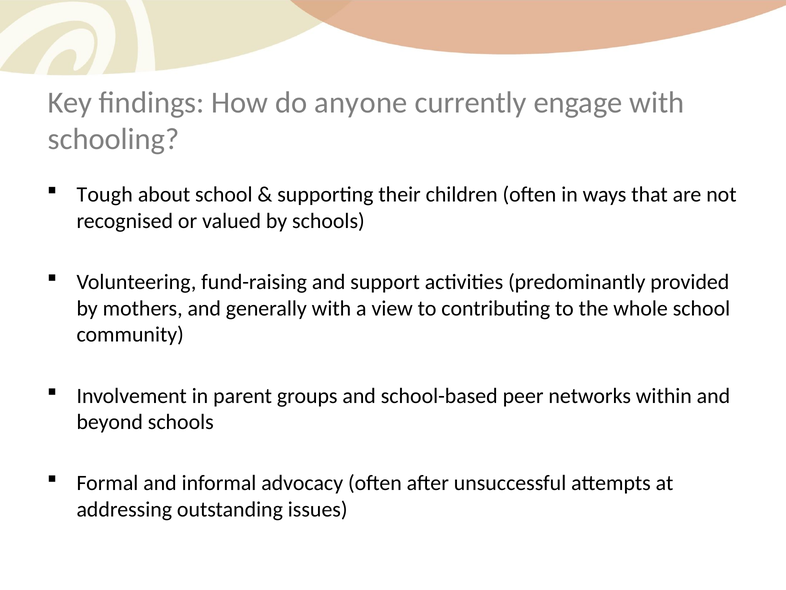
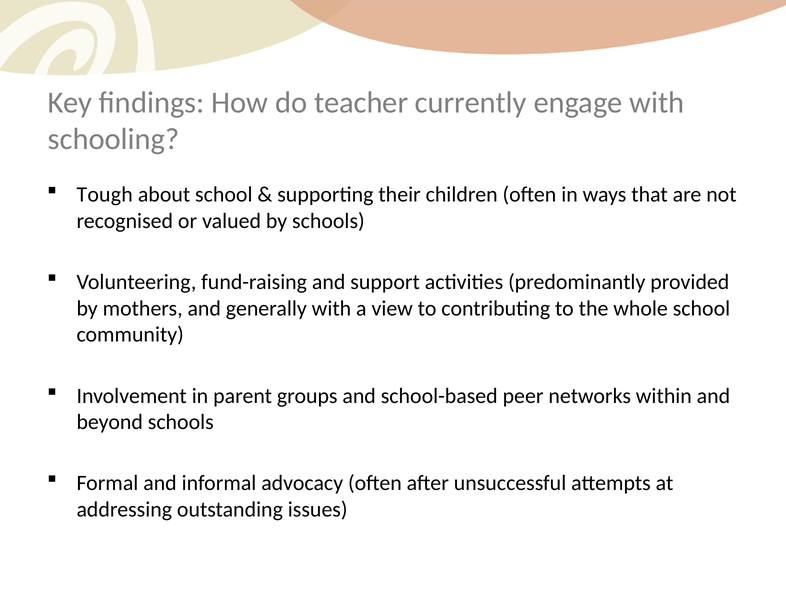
anyone: anyone -> teacher (361, 102)
